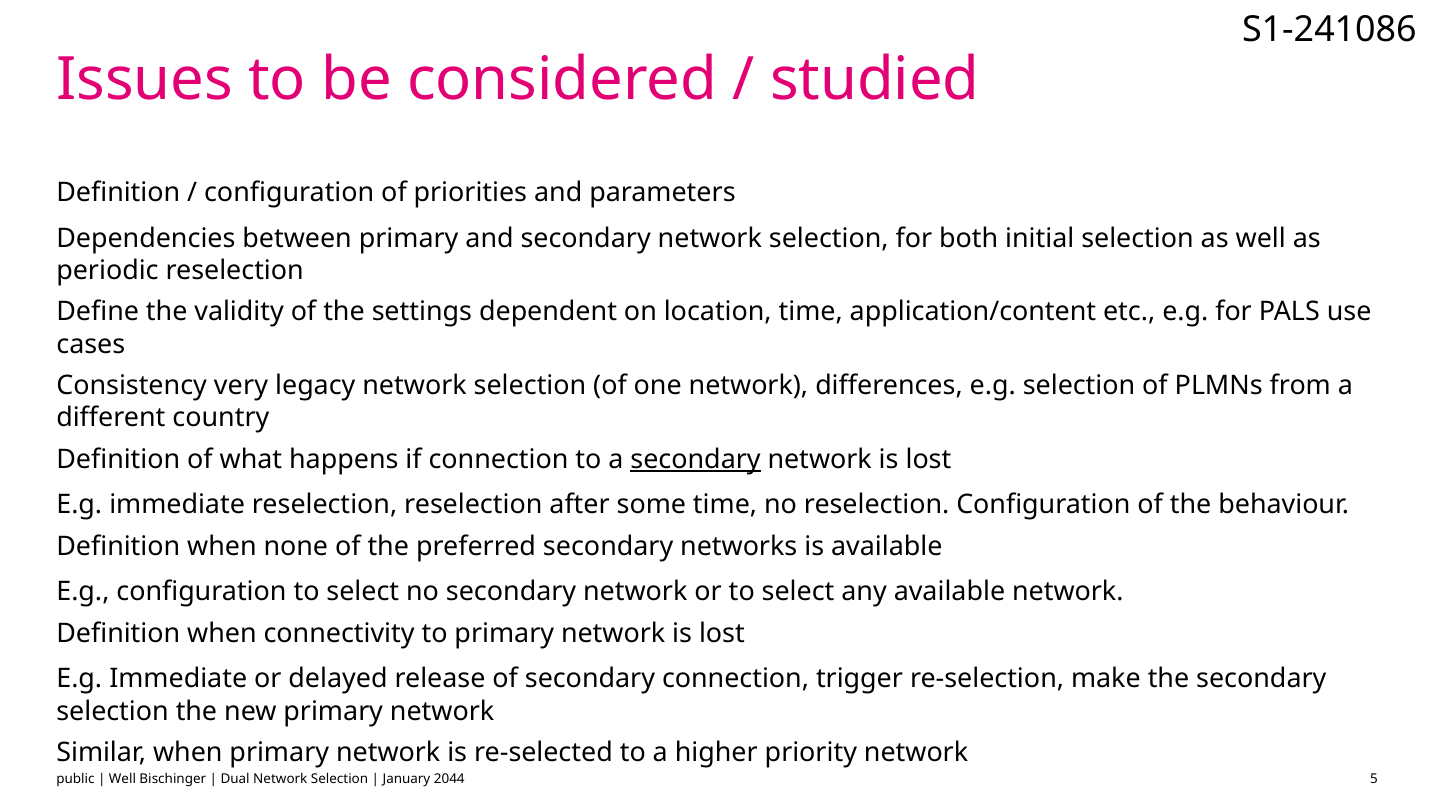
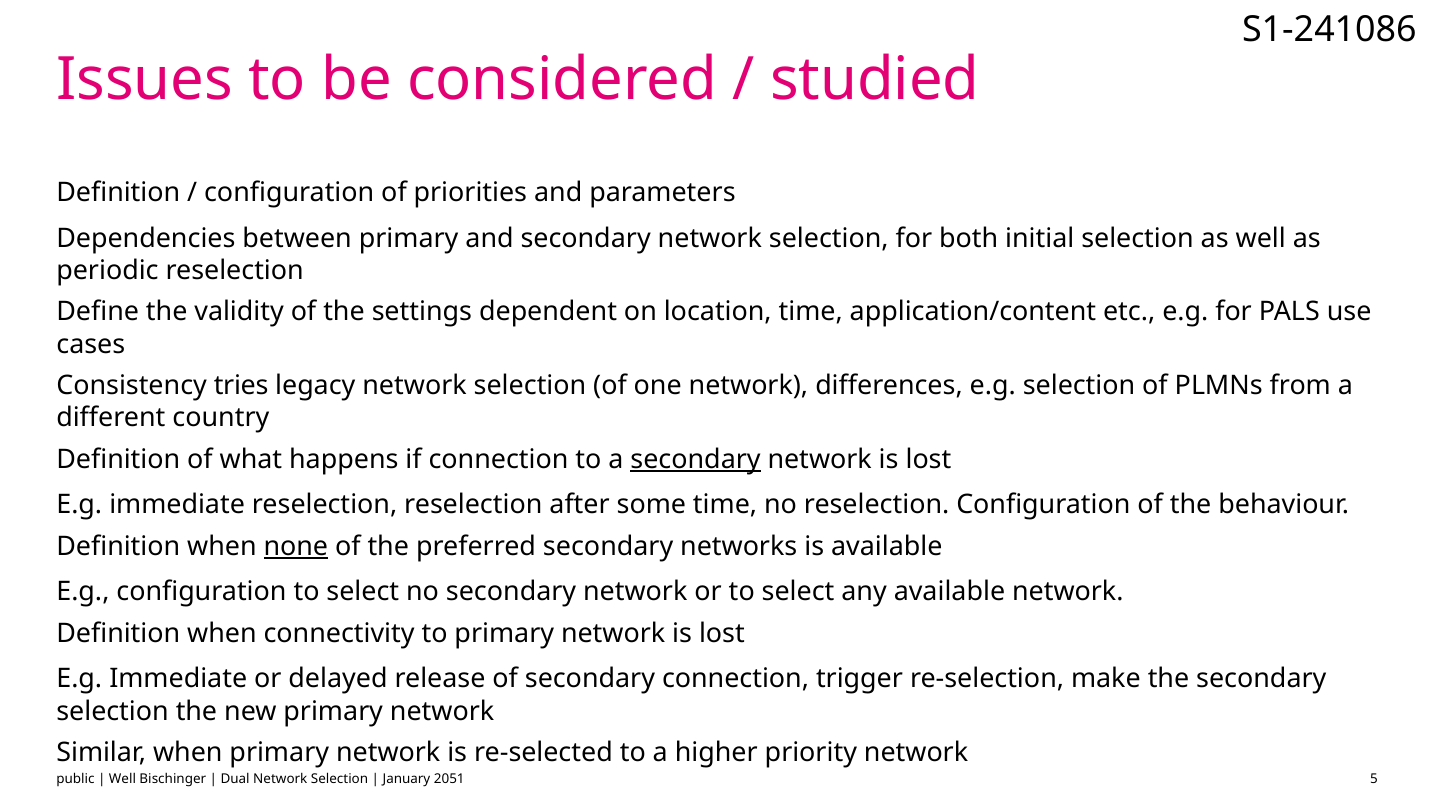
very: very -> tries (241, 385)
none underline: none -> present (296, 546)
2044: 2044 -> 2051 (449, 778)
